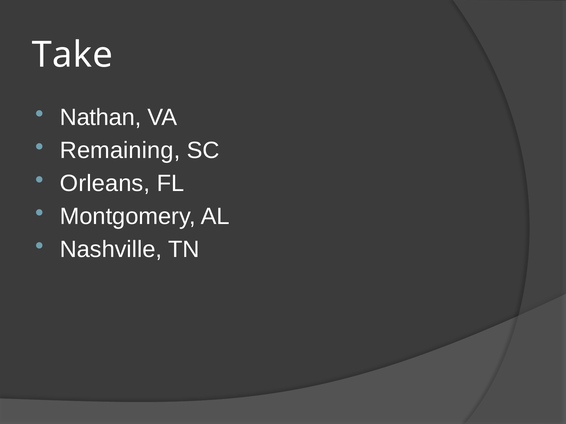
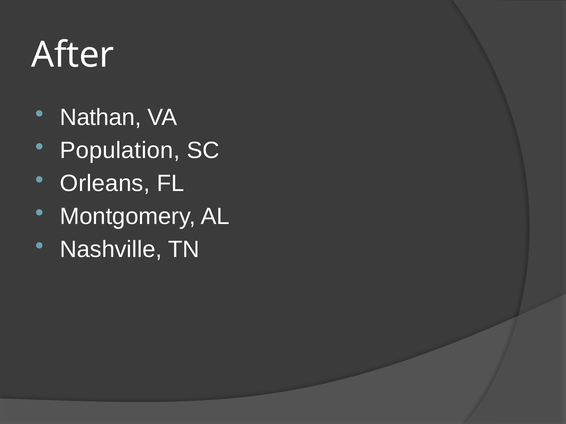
Take: Take -> After (73, 55)
Remaining: Remaining -> Population (120, 151)
